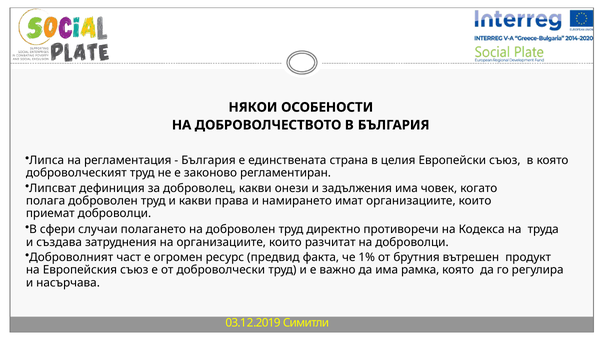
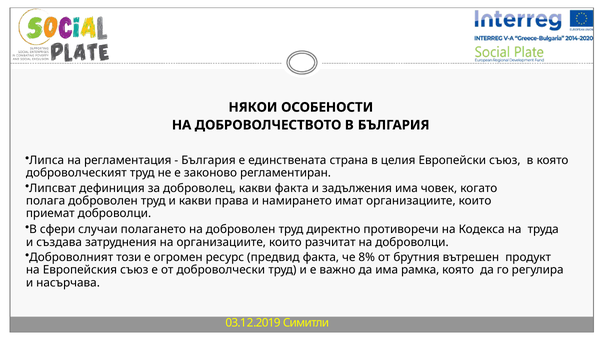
какви онези: онези -> факта (292, 188)
част: част -> този (129, 257)
1%: 1% -> 8% (367, 257)
